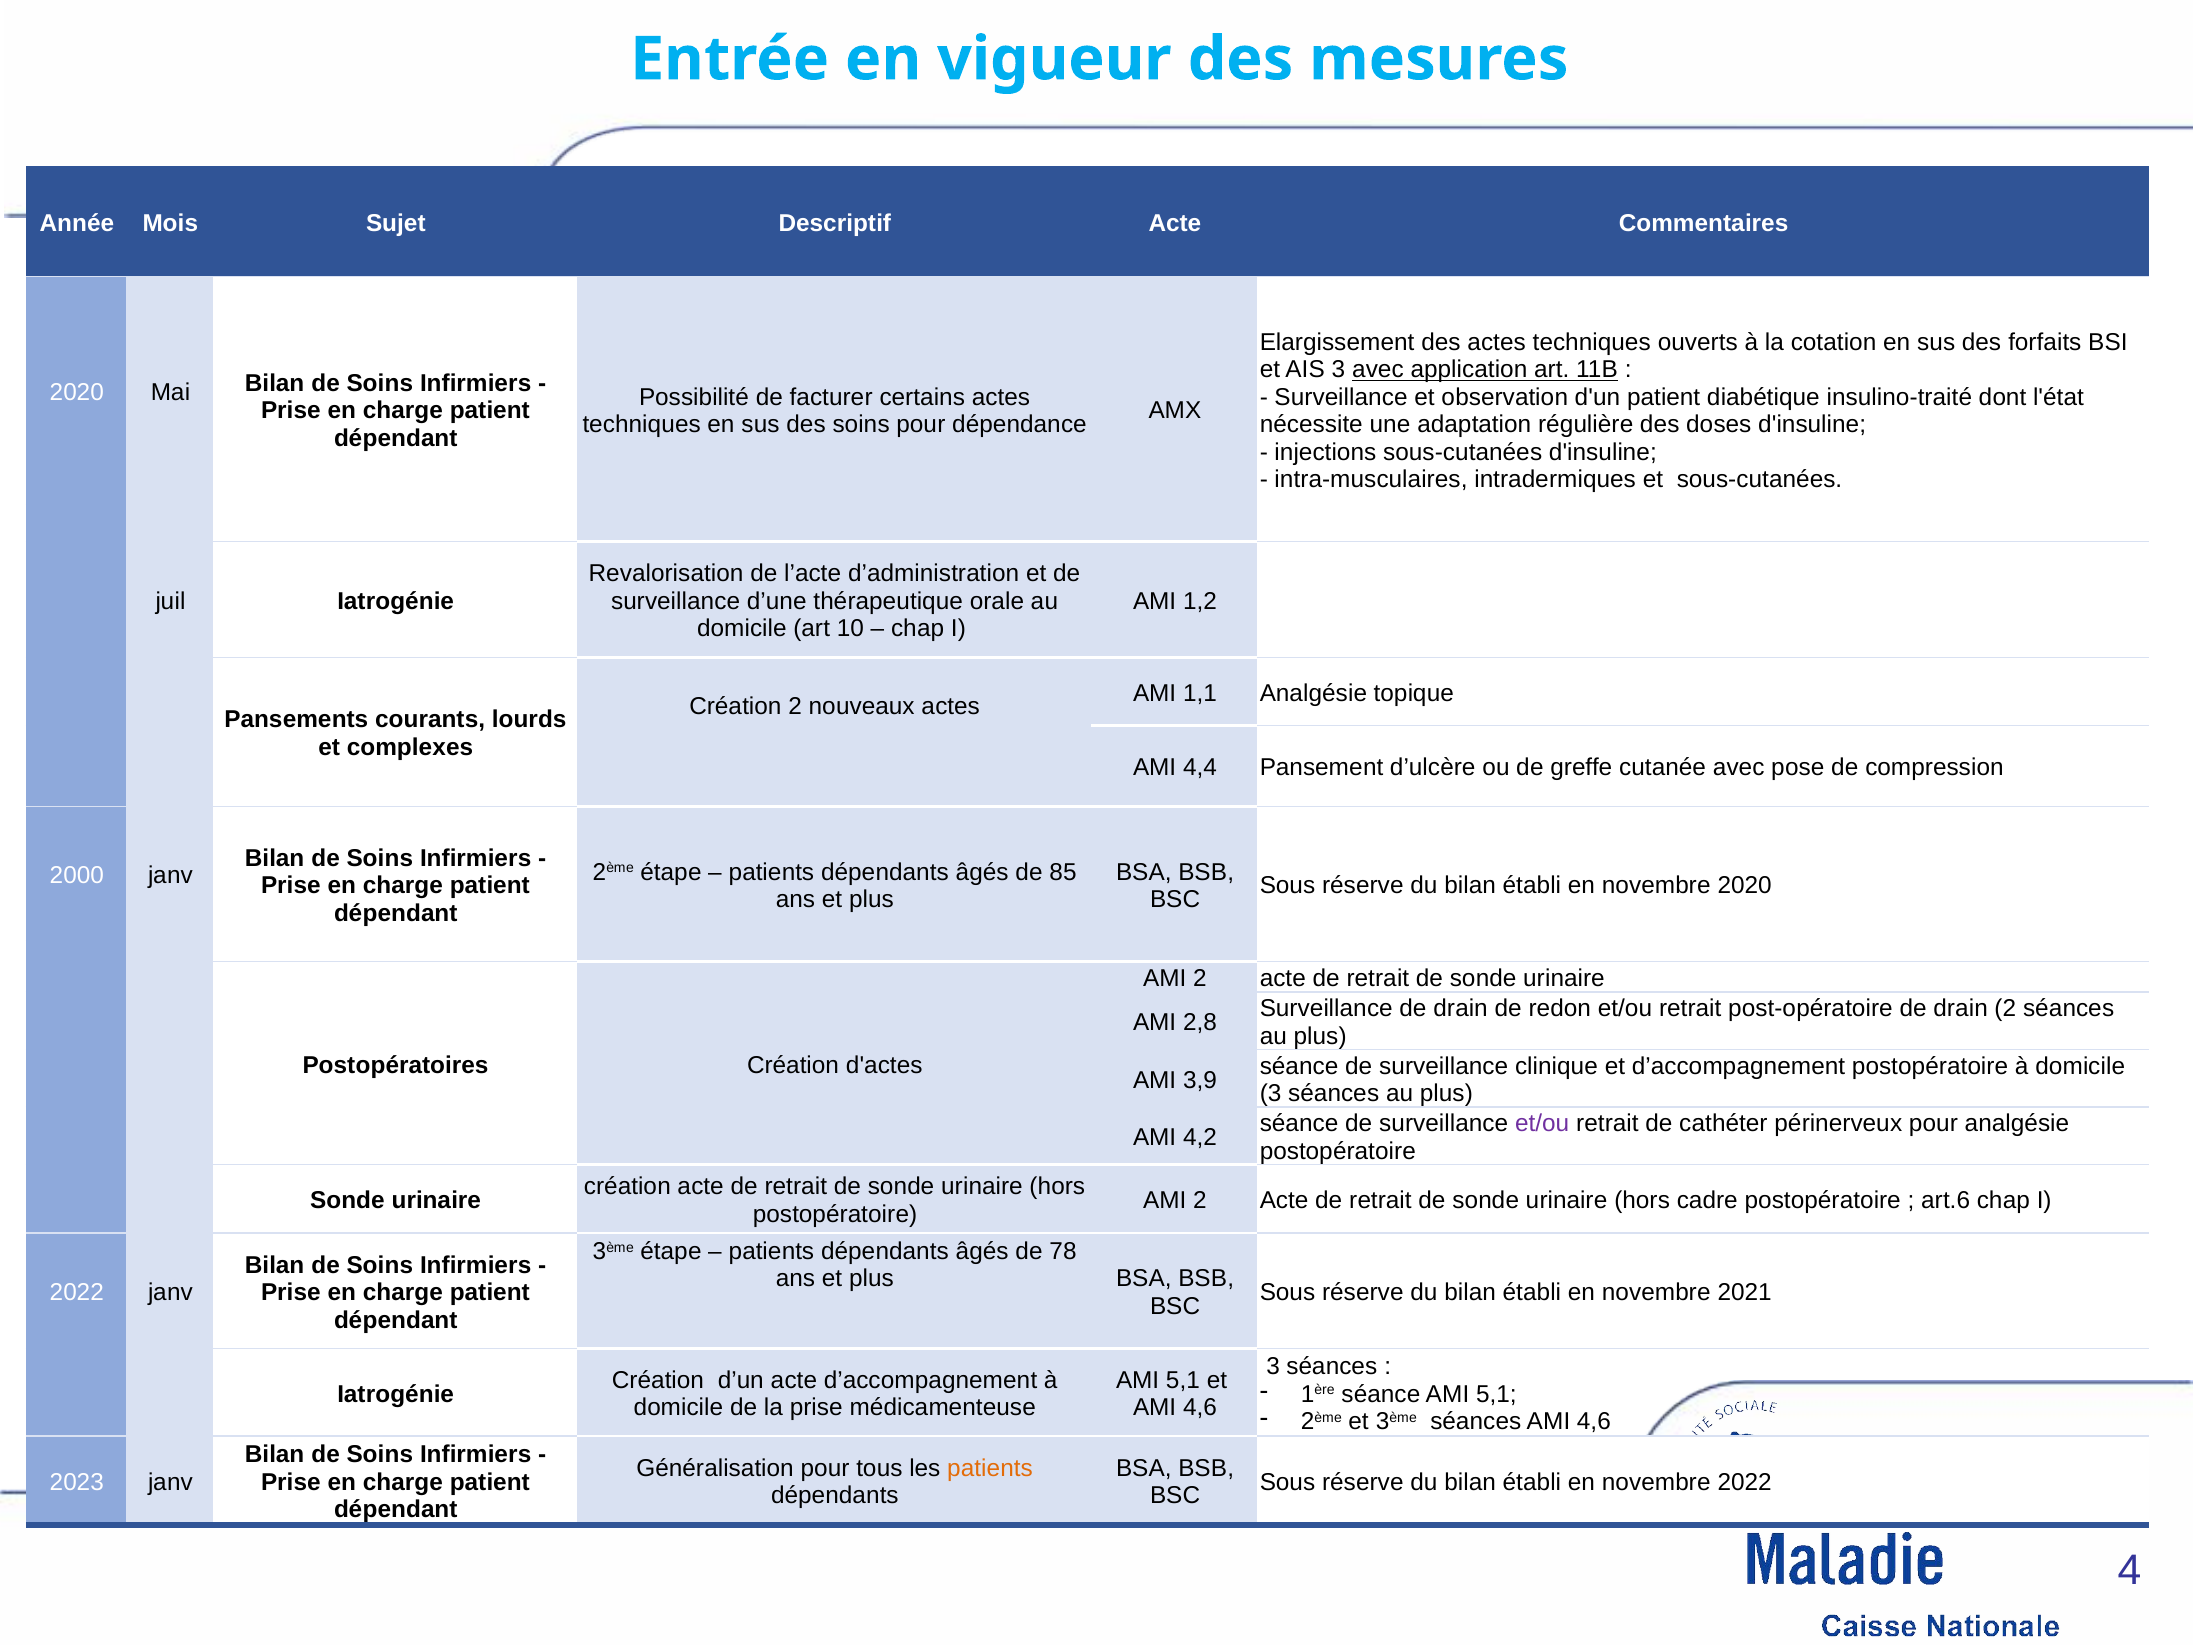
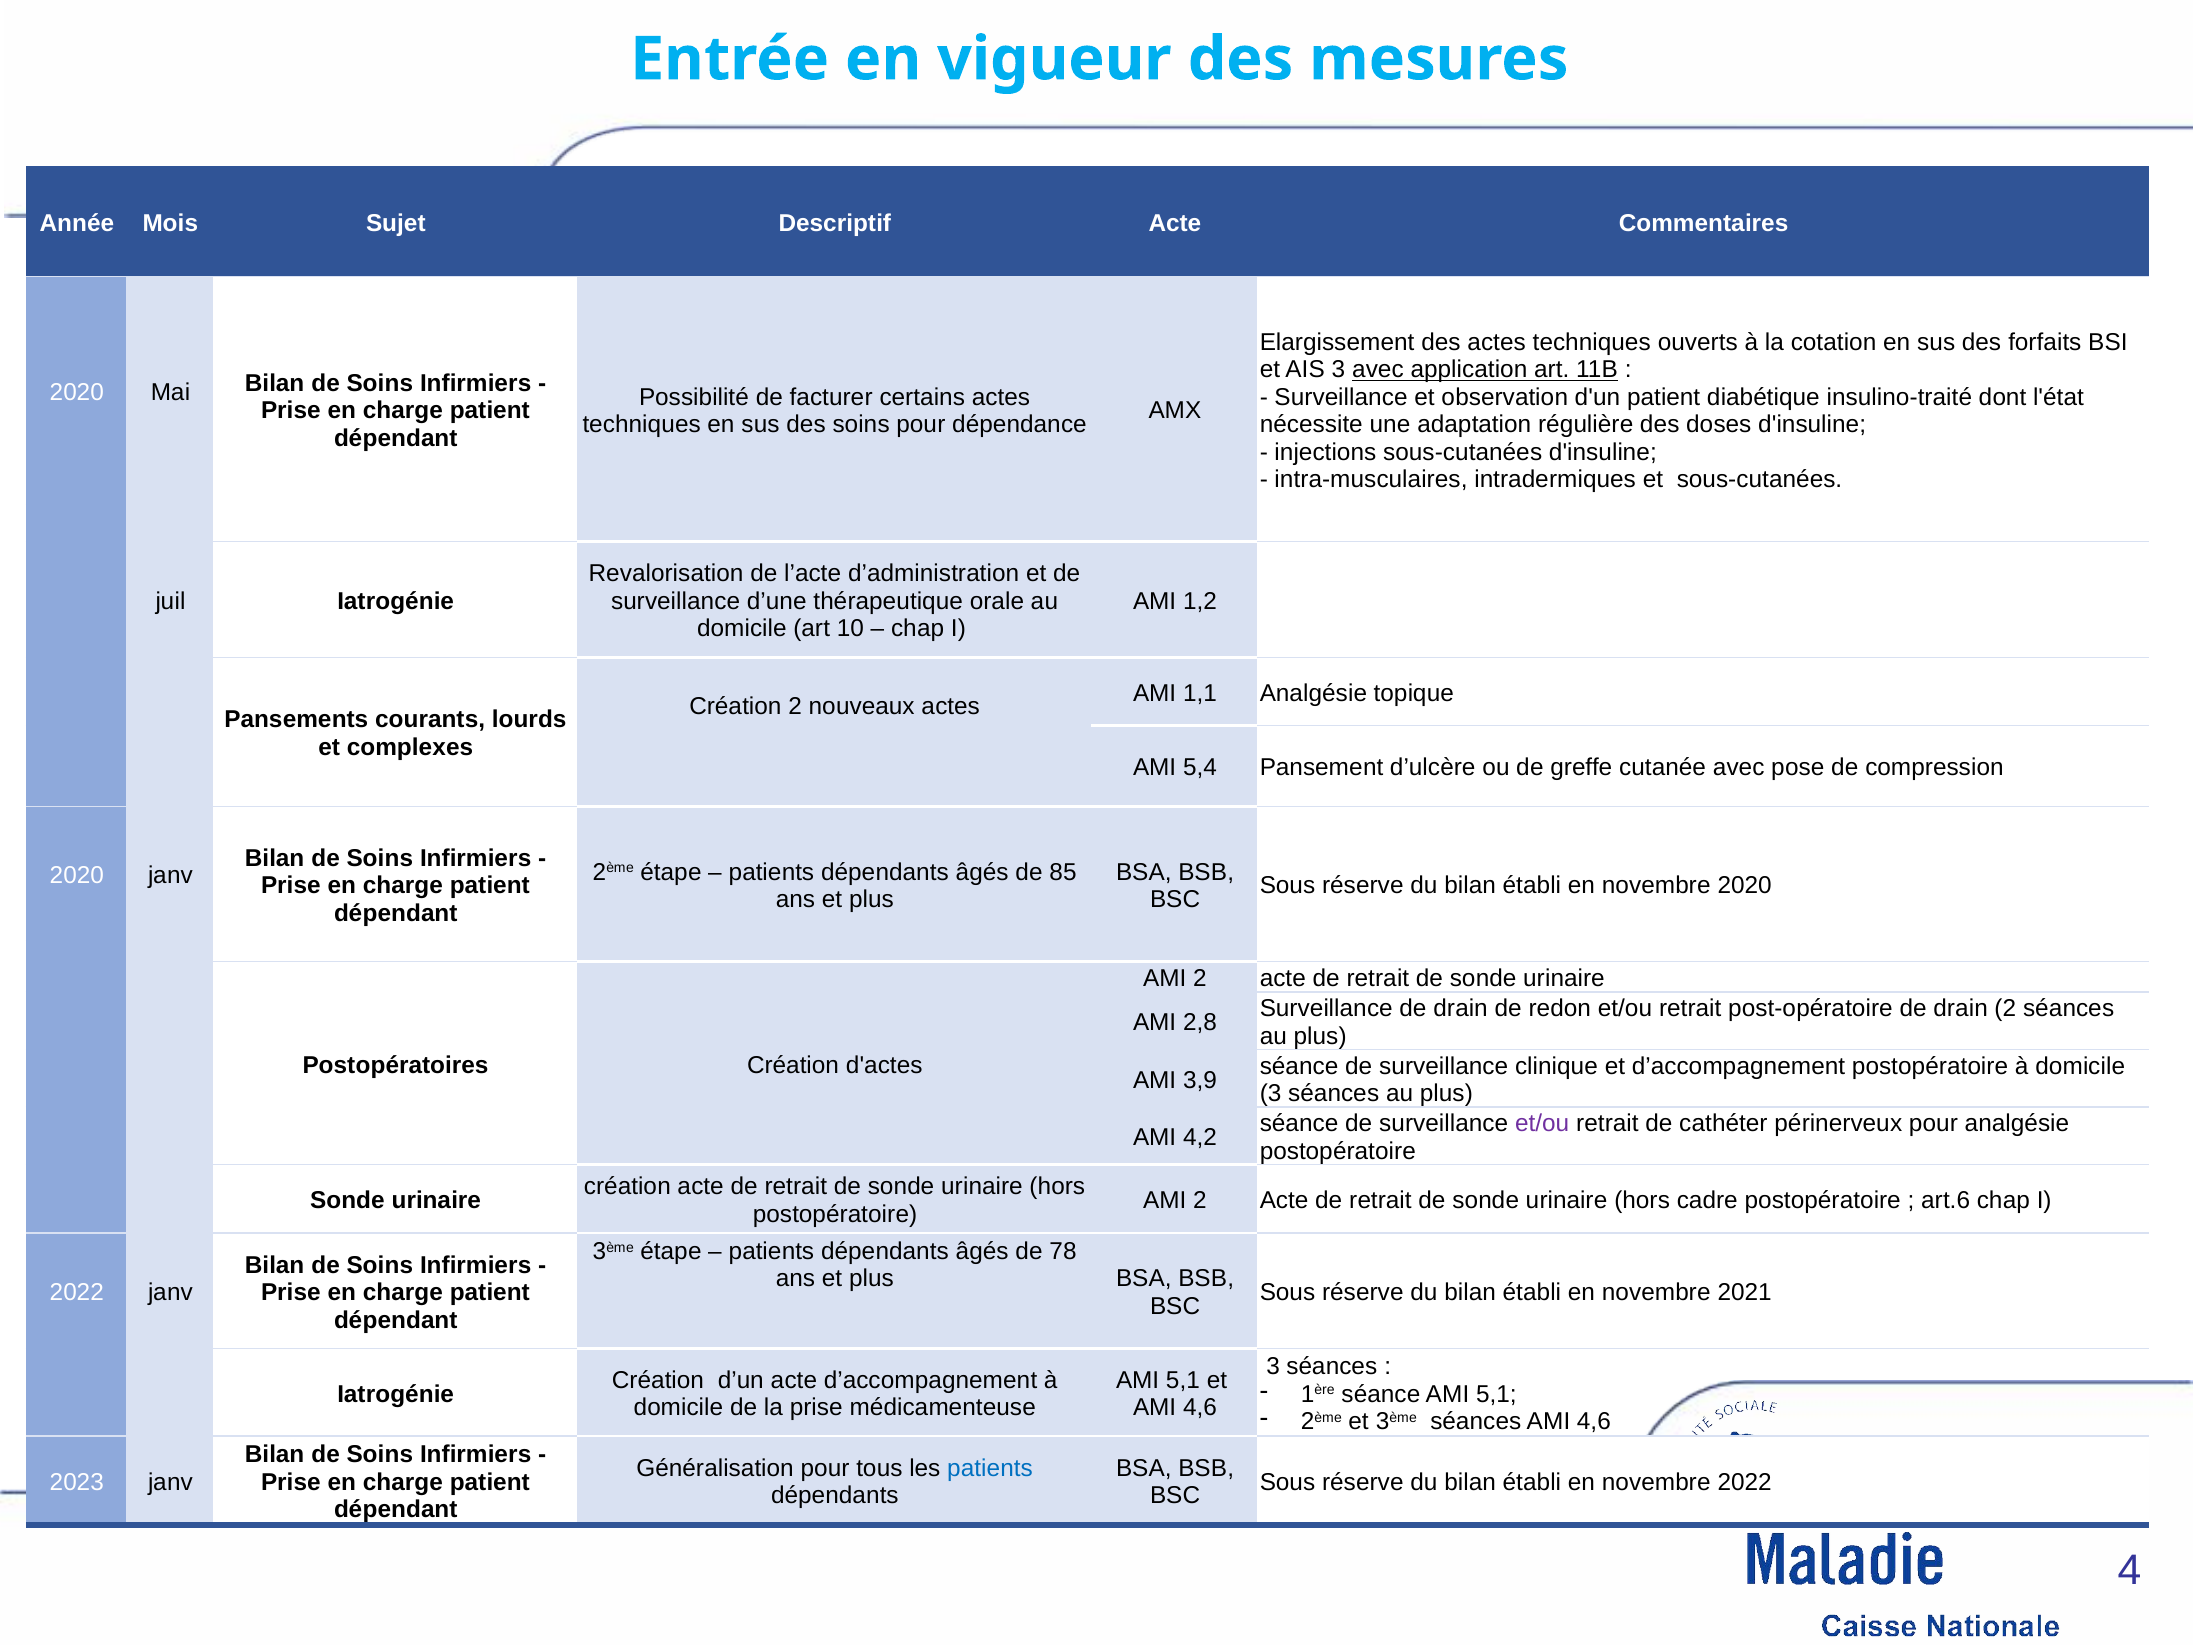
4,4: 4,4 -> 5,4 (1200, 768)
2000: 2000 -> 2020 (77, 875)
patients colour: orange -> blue (990, 1468)
